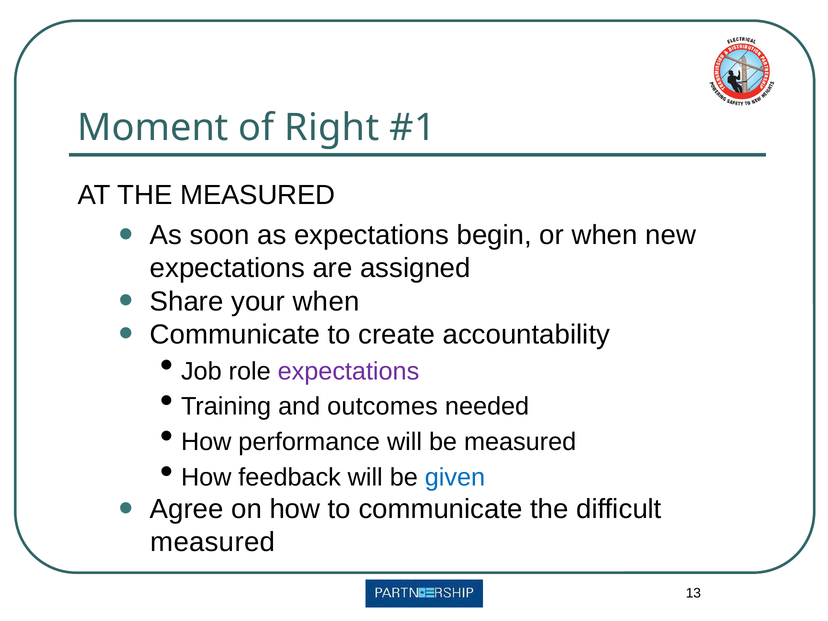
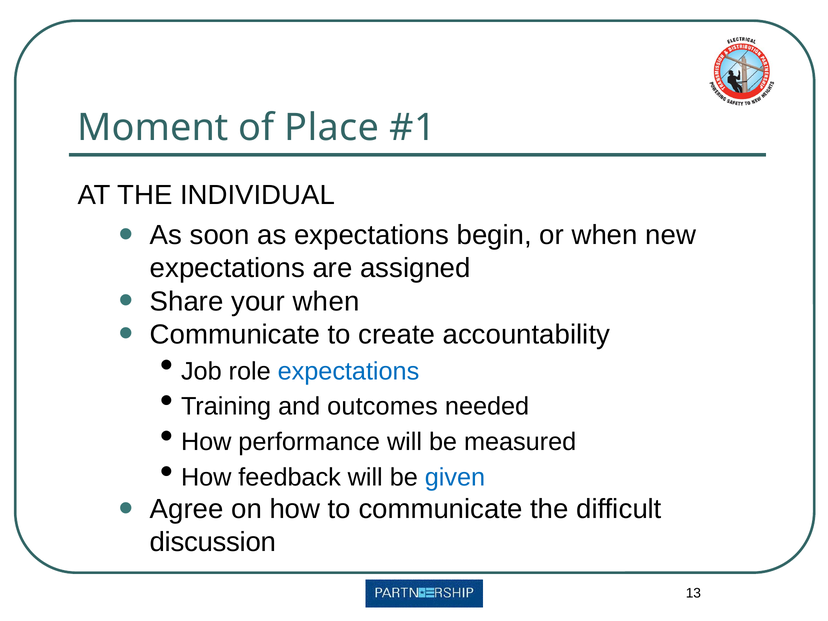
Right: Right -> Place (332, 128)
THE MEASURED: MEASURED -> INDIVIDUAL (258, 195)
expectations colour: purple -> blue (348, 371)
measured: measured -> discussion (213, 542)
